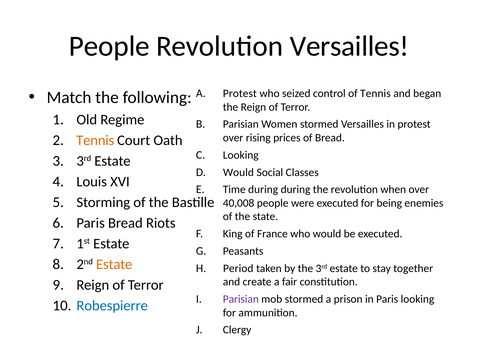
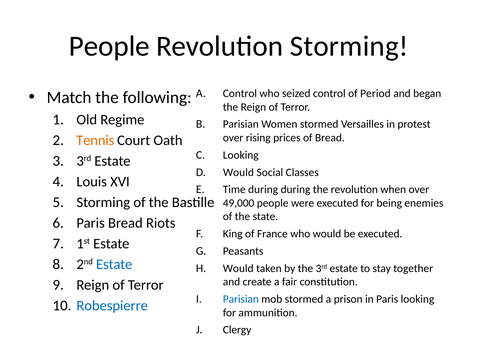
Revolution Versailles: Versailles -> Storming (349, 46)
A Protest: Protest -> Control (240, 94)
of Tennis: Tennis -> Period (375, 94)
40,008: 40,008 -> 49,000 (239, 203)
Estate colour: orange -> blue (114, 265)
Period: Period -> Would (238, 269)
Parisian colour: purple -> blue (241, 300)
